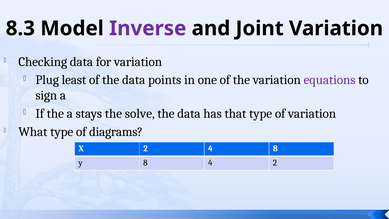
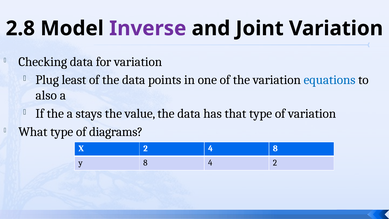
8.3: 8.3 -> 2.8 (20, 28)
equations colour: purple -> blue (330, 80)
sign: sign -> also (46, 95)
solve: solve -> value (140, 114)
